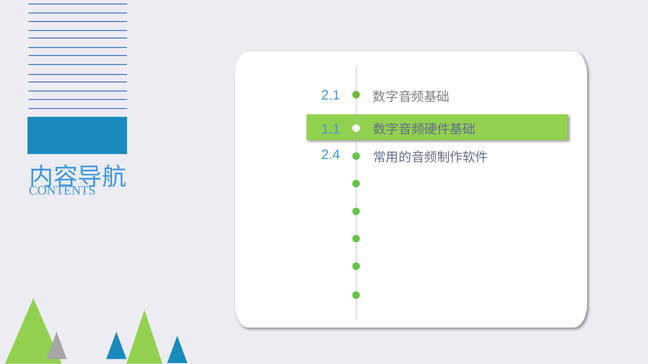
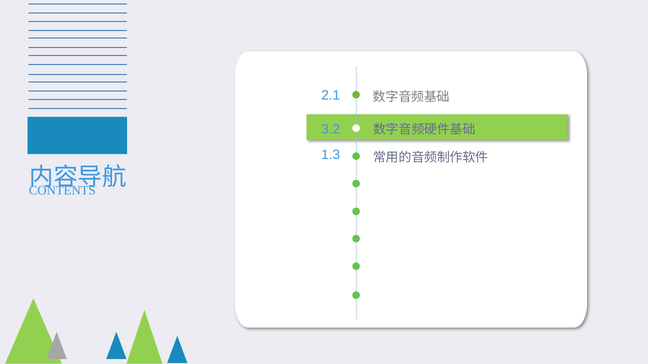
1.1: 1.1 -> 3.2 (331, 129)
2.4: 2.4 -> 1.3 (331, 155)
